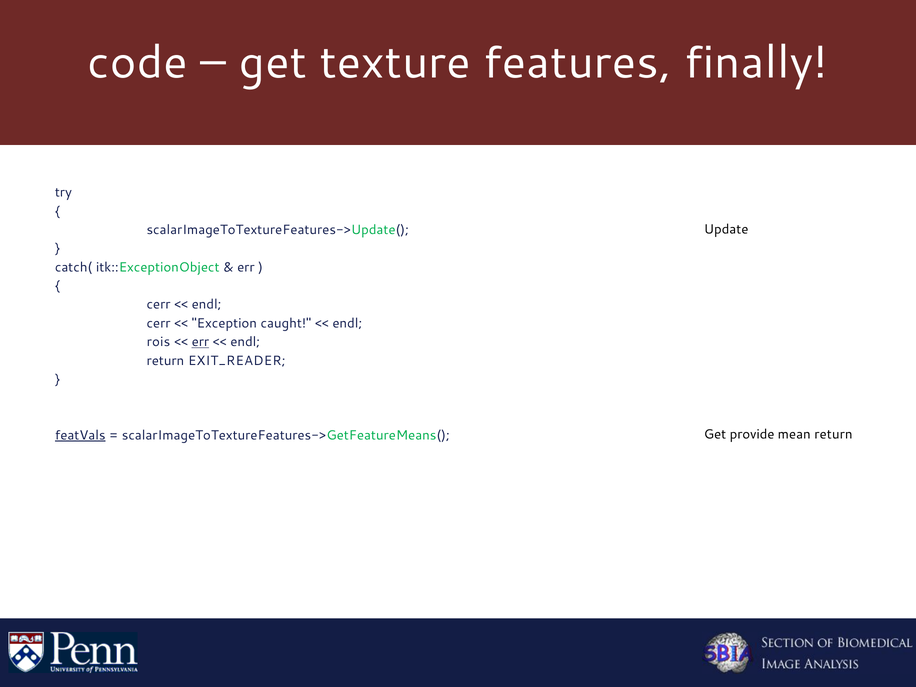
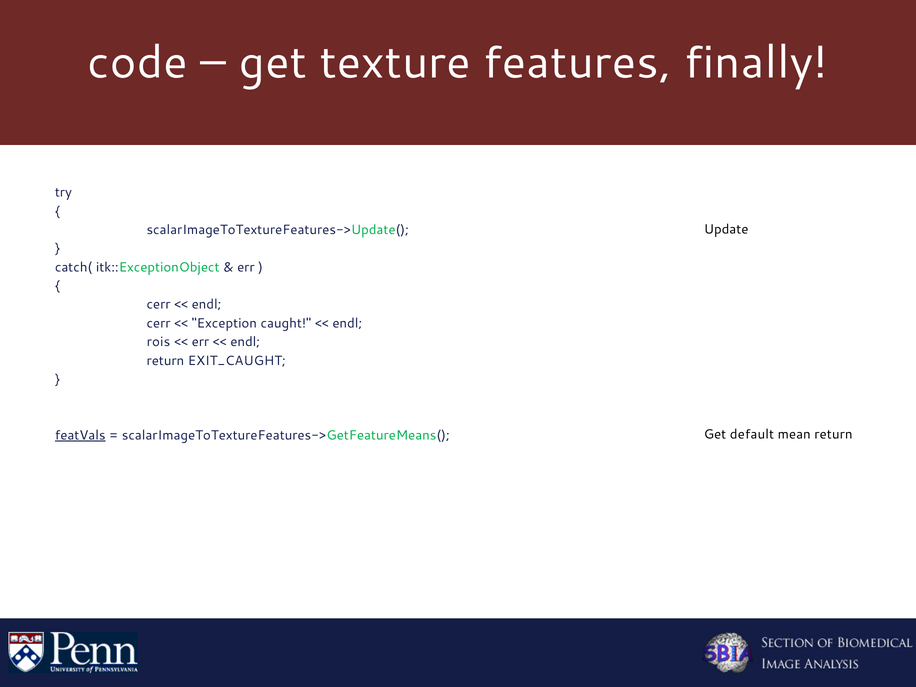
err underline: present -> none (200, 342)
EXIT_READER: EXIT_READER -> EXIT_CAUGHT (237, 361)
provide: provide -> default (752, 434)
